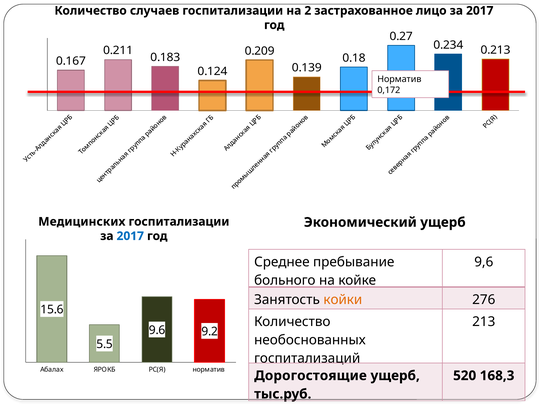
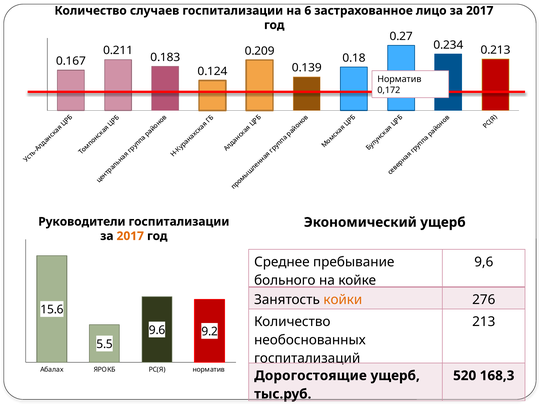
2: 2 -> 6 (308, 11)
Медицинских: Медицинских -> Руководители (82, 222)
2017 colour: blue -> orange (130, 236)
